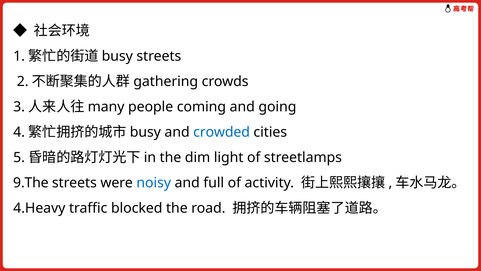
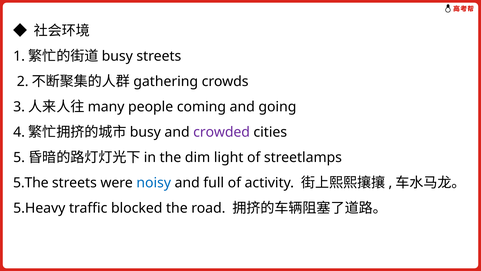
crowded colour: blue -> purple (222, 132)
9.The: 9.The -> 5.The (31, 183)
4.Heavy: 4.Heavy -> 5.Heavy (39, 208)
